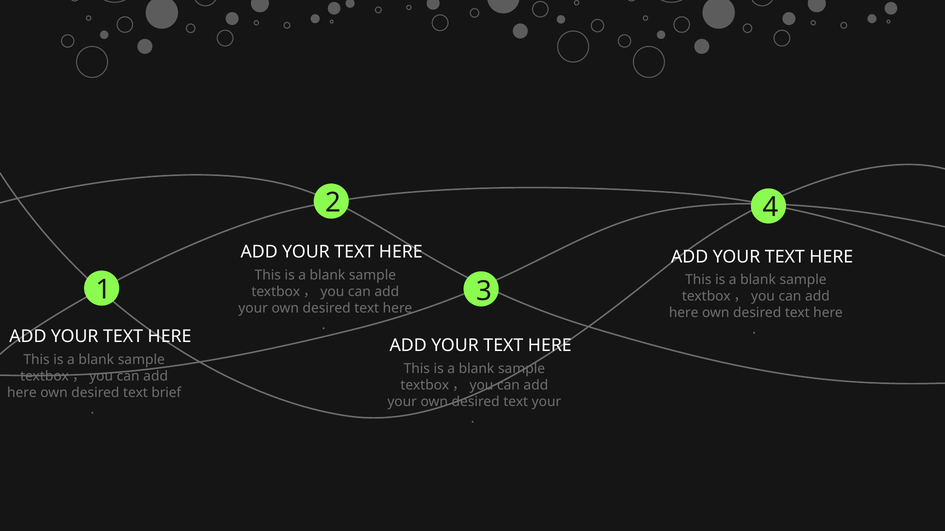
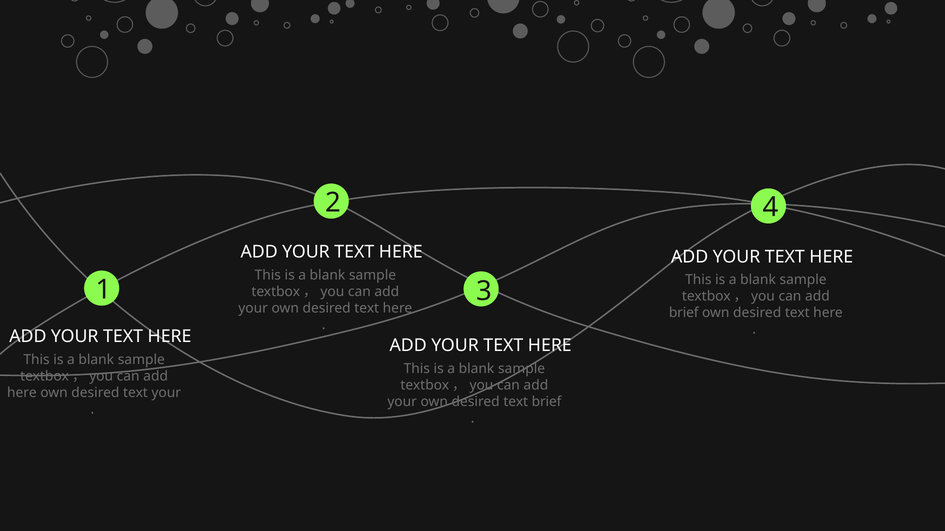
here: here -> brief (684, 313)
text brief: brief -> your (166, 393)
text your: your -> brief (547, 402)
